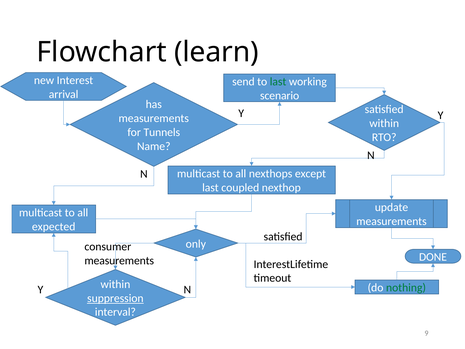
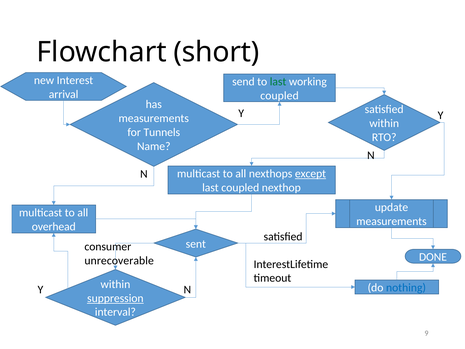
learn: learn -> short (216, 52)
scenario: scenario -> coupled (279, 96)
except underline: none -> present (310, 174)
expected: expected -> overhead (54, 227)
only: only -> sent (196, 244)
measurements: measurements -> unrecoverable (119, 260)
nothing colour: green -> blue (406, 288)
